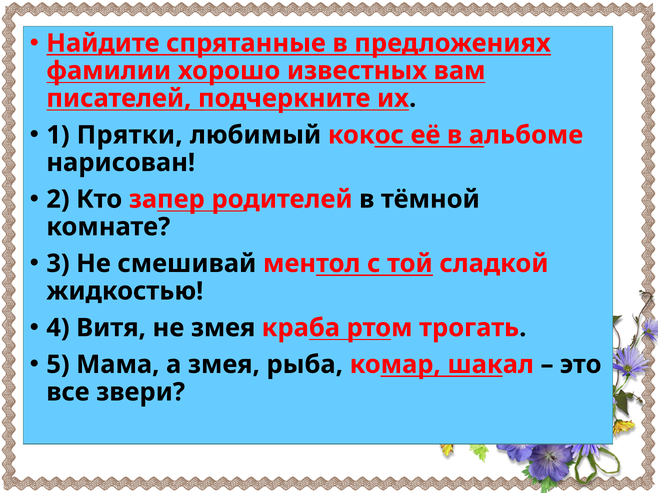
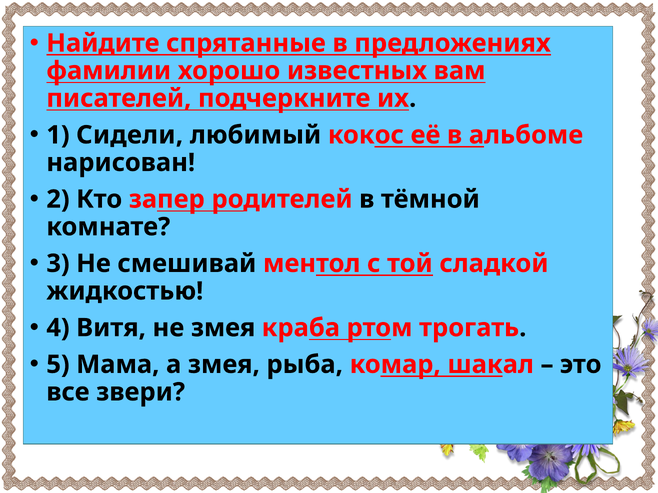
Прятки: Прятки -> Сидели (130, 135)
